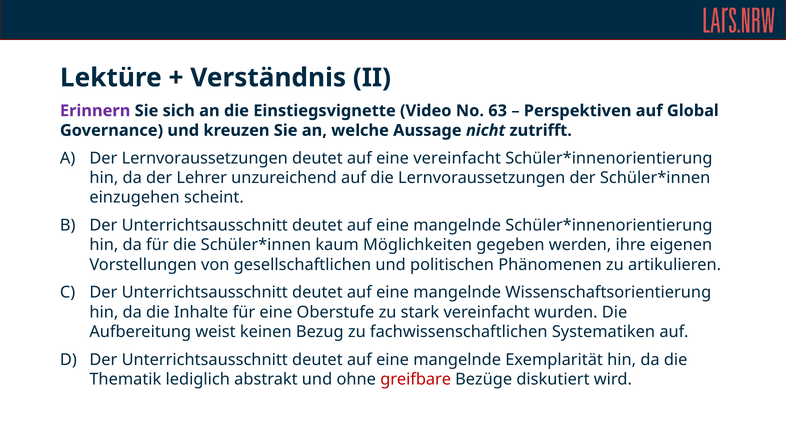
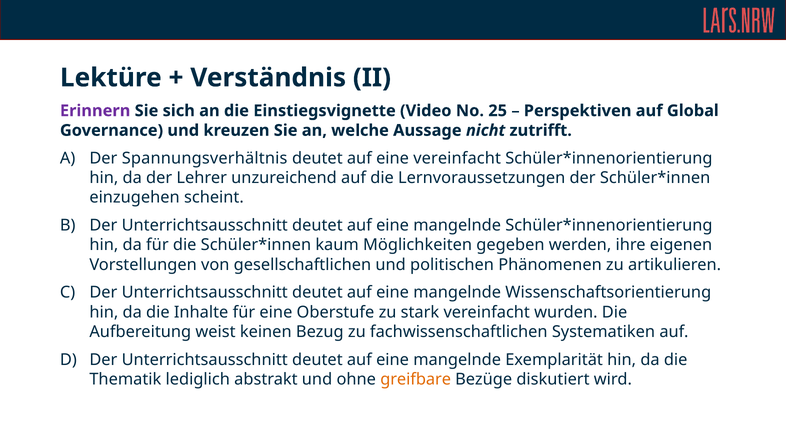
63: 63 -> 25 (498, 111)
Der Lernvoraussetzungen: Lernvoraussetzungen -> Spannungsverhältnis (205, 158)
greifbare colour: red -> orange (416, 379)
